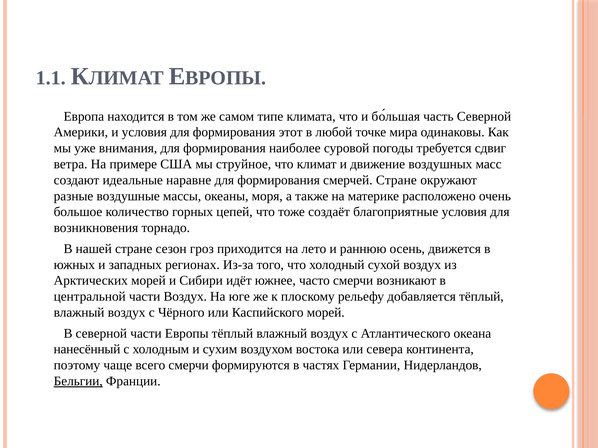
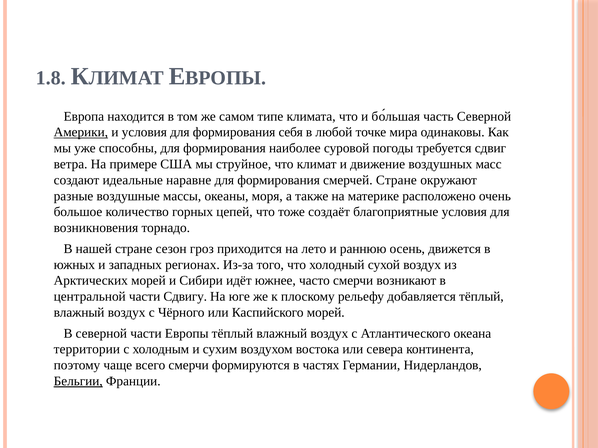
1.1: 1.1 -> 1.8 (51, 78)
Америки underline: none -> present (81, 132)
этот: этот -> себя (291, 132)
внимания: внимания -> способны (128, 148)
части Воздух: Воздух -> Сдвигу (185, 297)
нанесённый: нанесённый -> территории (87, 350)
